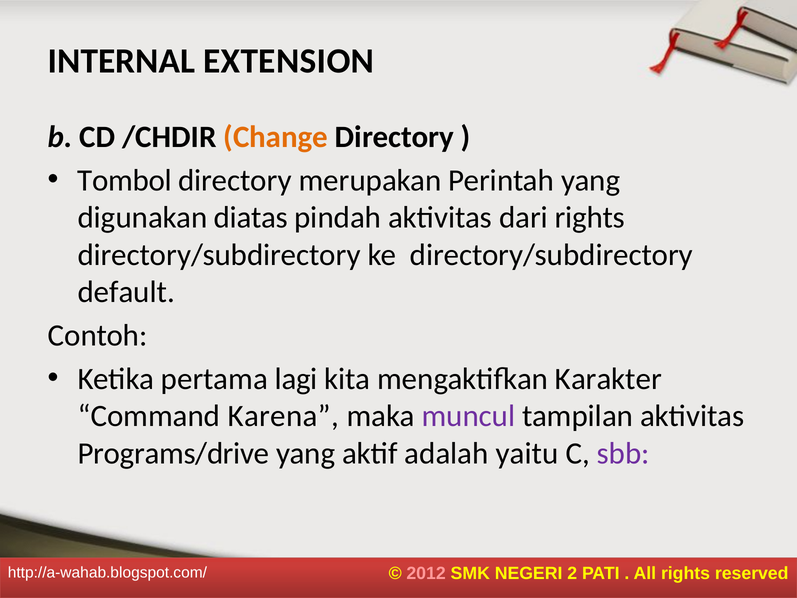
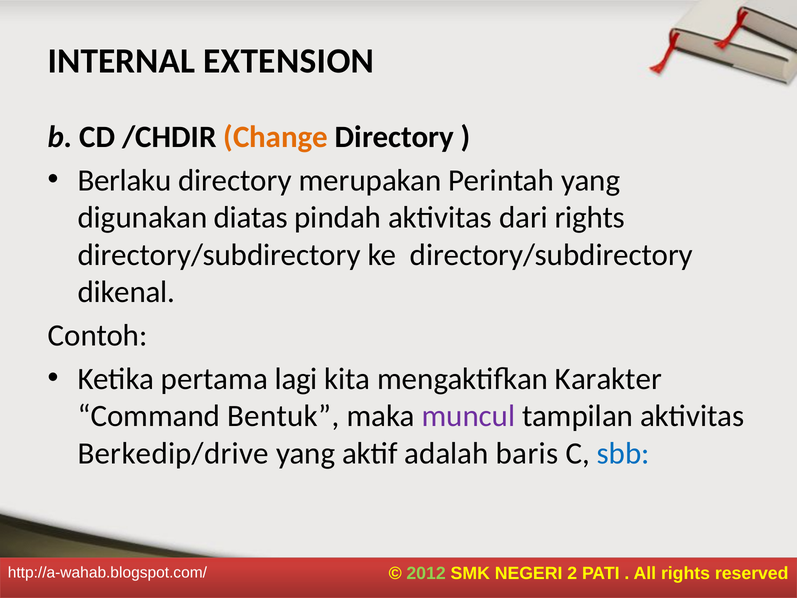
Tombol: Tombol -> Berlaku (125, 180)
default: default -> dikenal (126, 292)
Karena: Karena -> Bentuk (283, 416)
Programs/drive: Programs/drive -> Berkedip/drive (173, 453)
yaitu: yaitu -> baris (527, 453)
sbb colour: purple -> blue (623, 453)
2012 colour: pink -> light green (426, 573)
